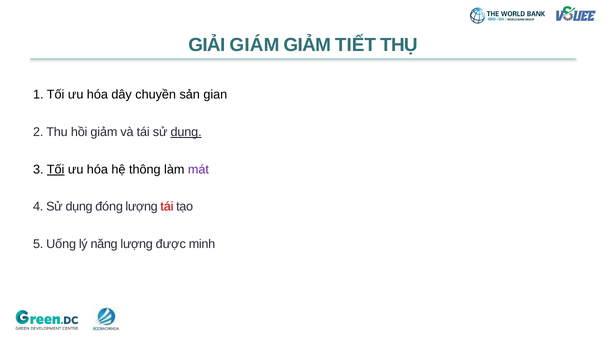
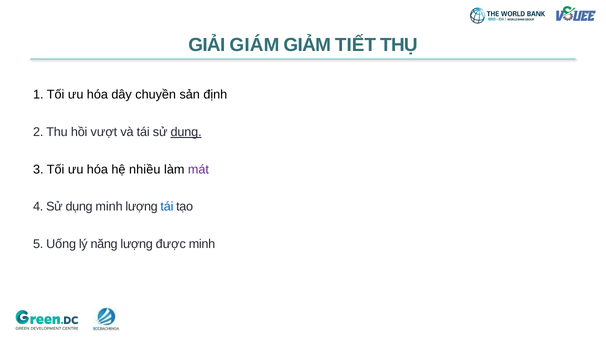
gian: gian -> định (215, 94)
hồi giảm: giảm -> vượt (104, 132)
Tối underline: present -> none (56, 169)
thông: thông -> nhiều (145, 169)
dụng đóng: đóng -> minh (109, 207)
tái colour: red -> blue (167, 207)
